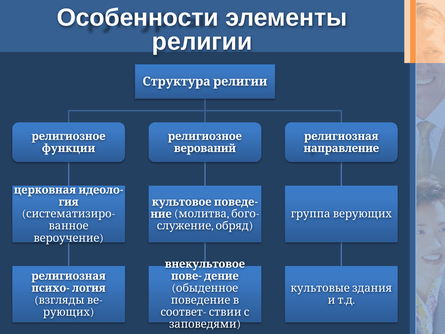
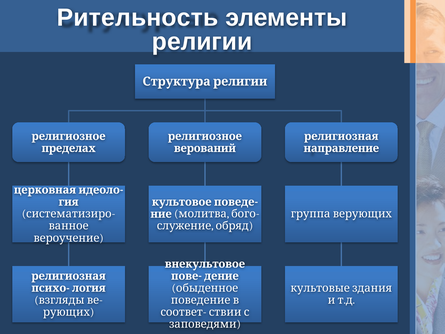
Особенности: Особенности -> Рительность (138, 18)
функции: функции -> пределах (69, 148)
